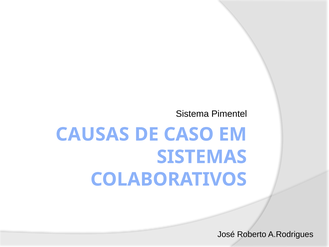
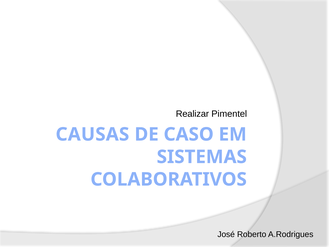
Sistema: Sistema -> Realizar (192, 114)
